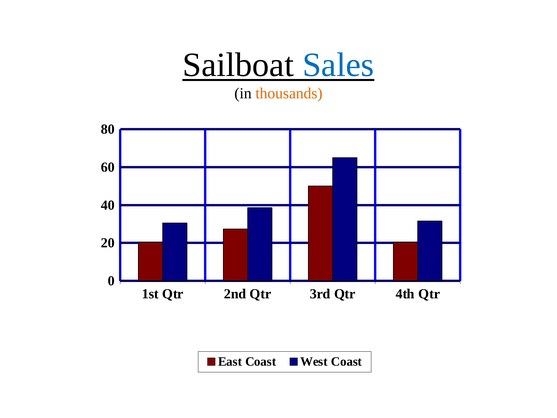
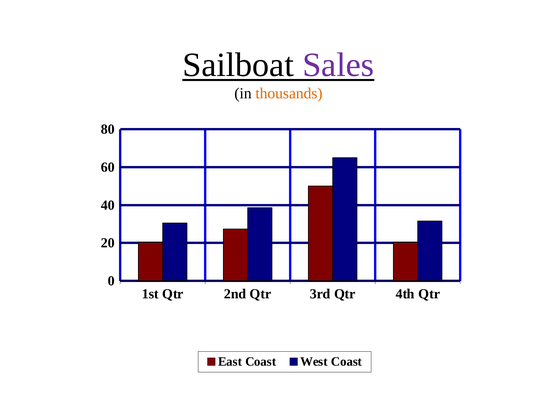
Sales colour: blue -> purple (338, 65)
